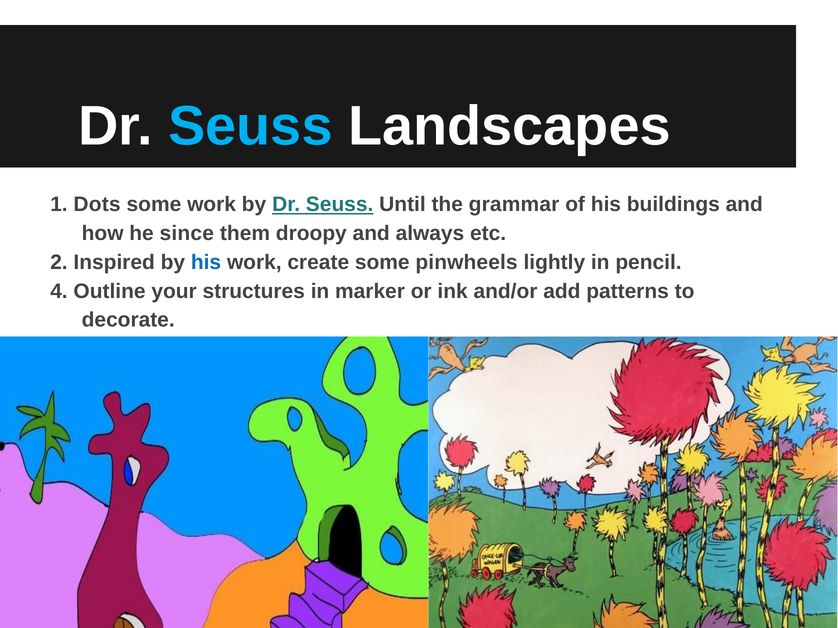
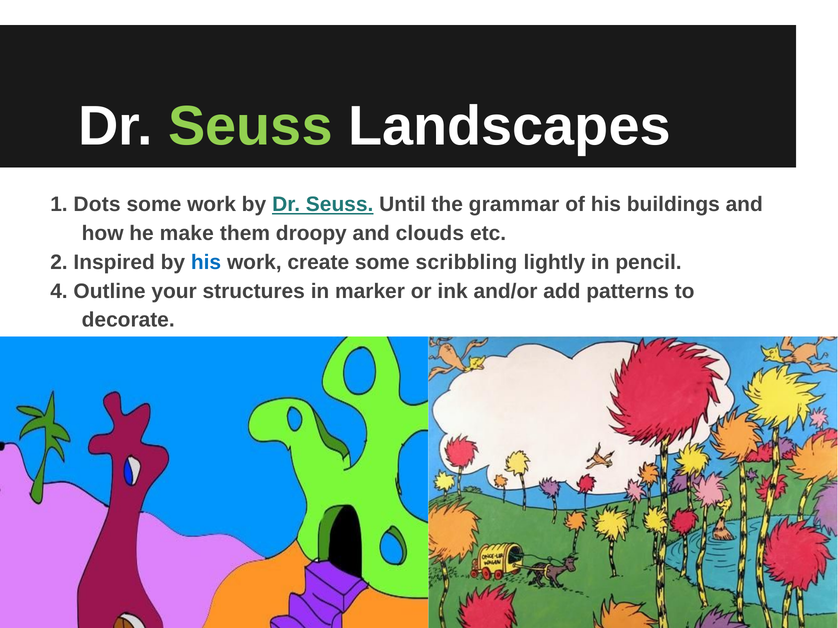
Seuss colour: light blue -> light green (250, 127)
since: since -> make (187, 234)
always: always -> clouds (430, 234)
pinwheels: pinwheels -> scribbling (466, 262)
